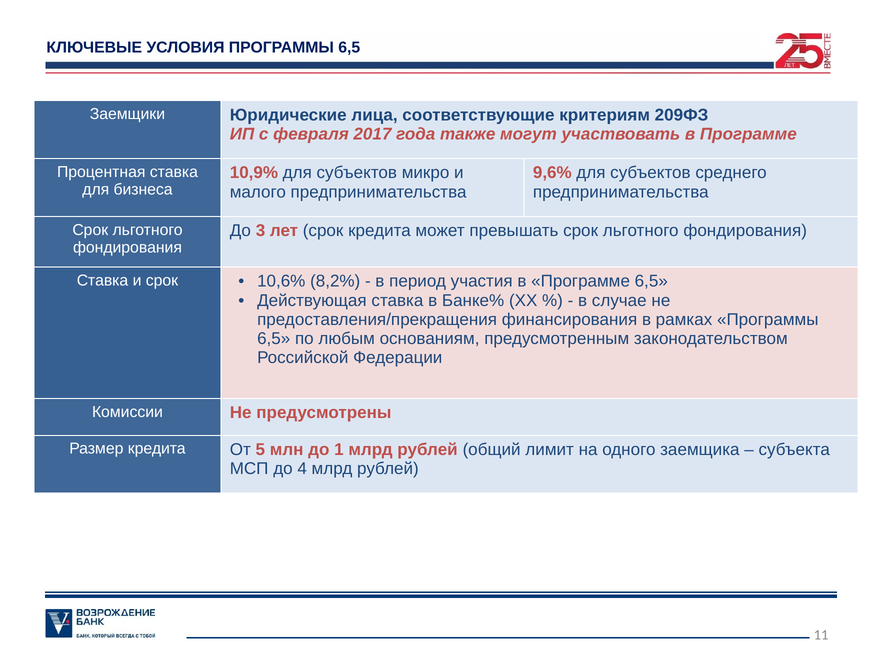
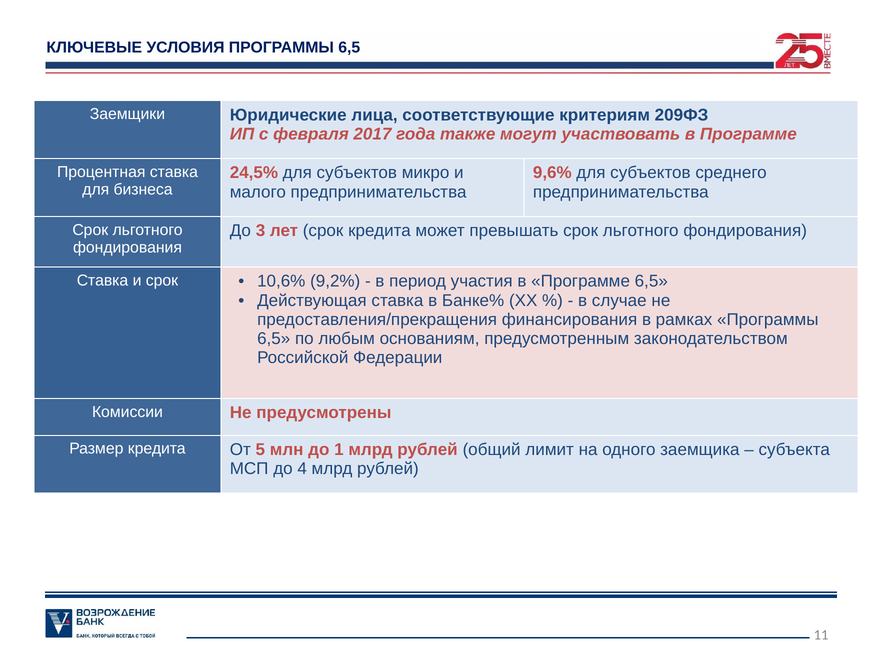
10,9%: 10,9% -> 24,5% (254, 173)
8,2%: 8,2% -> 9,2% (335, 281)
